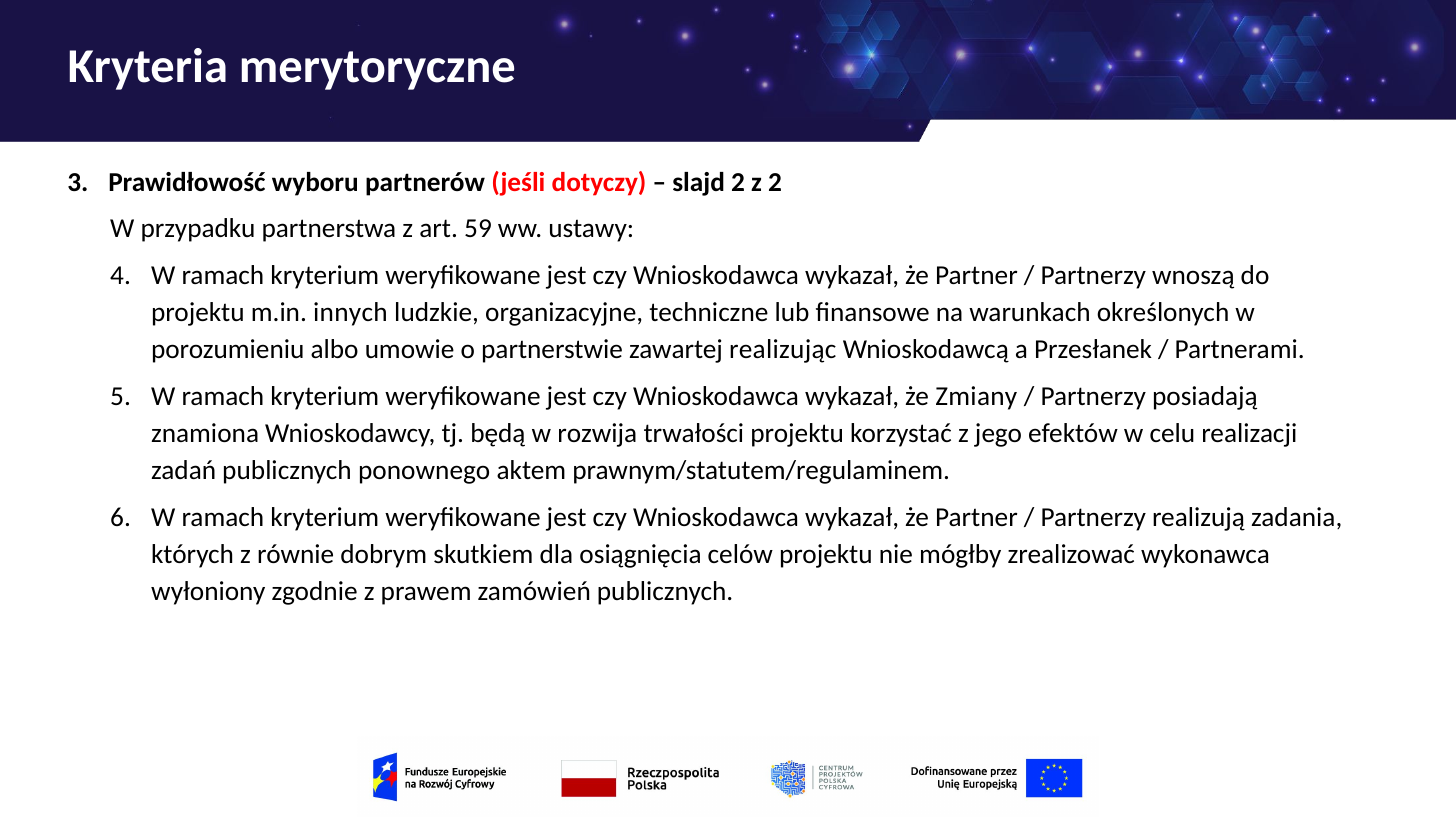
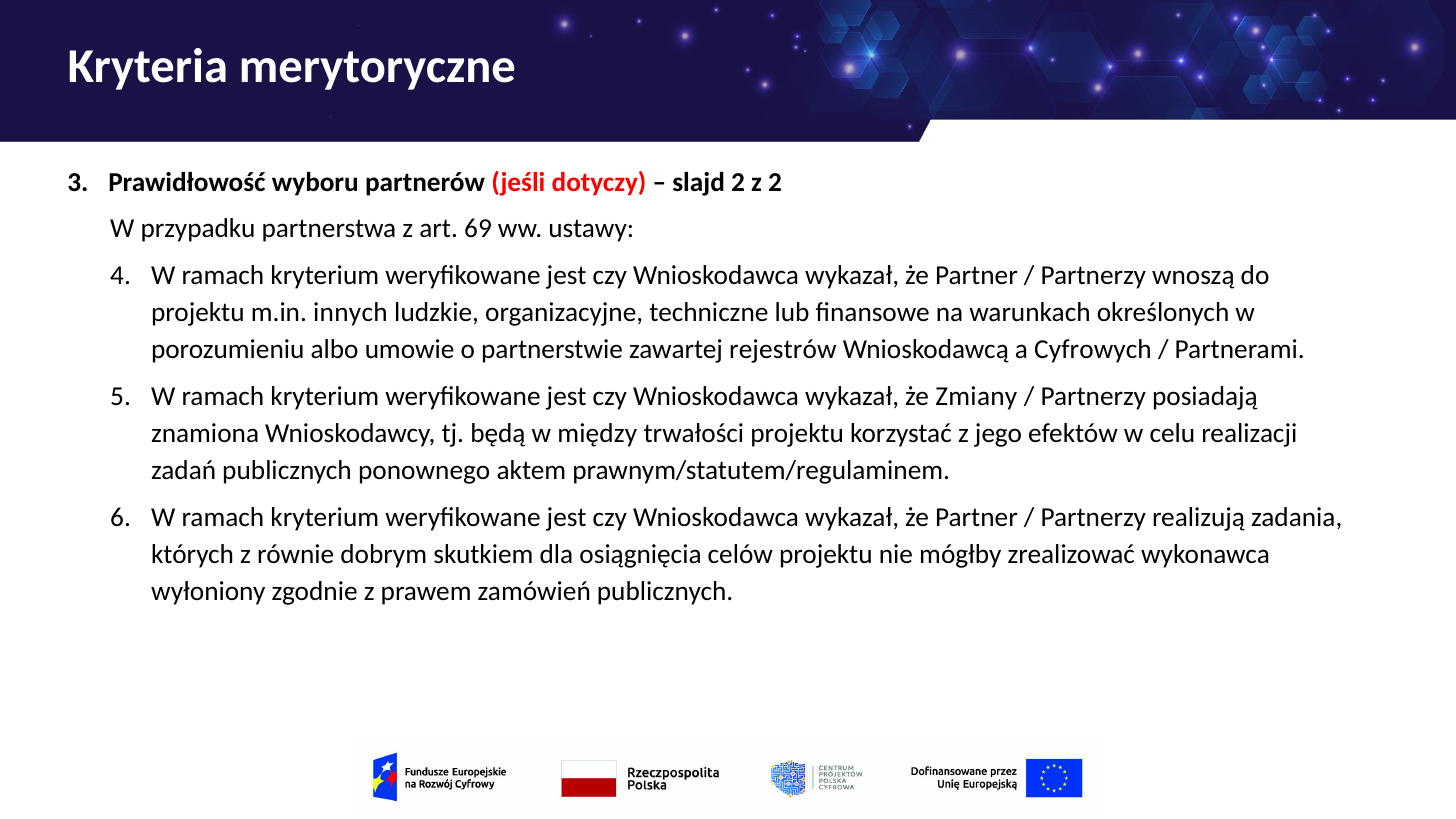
59: 59 -> 69 (478, 229)
realizując: realizując -> rejestrów (783, 350)
Przesłanek: Przesłanek -> Cyfrowych (1093, 350)
rozwija: rozwija -> między (597, 434)
